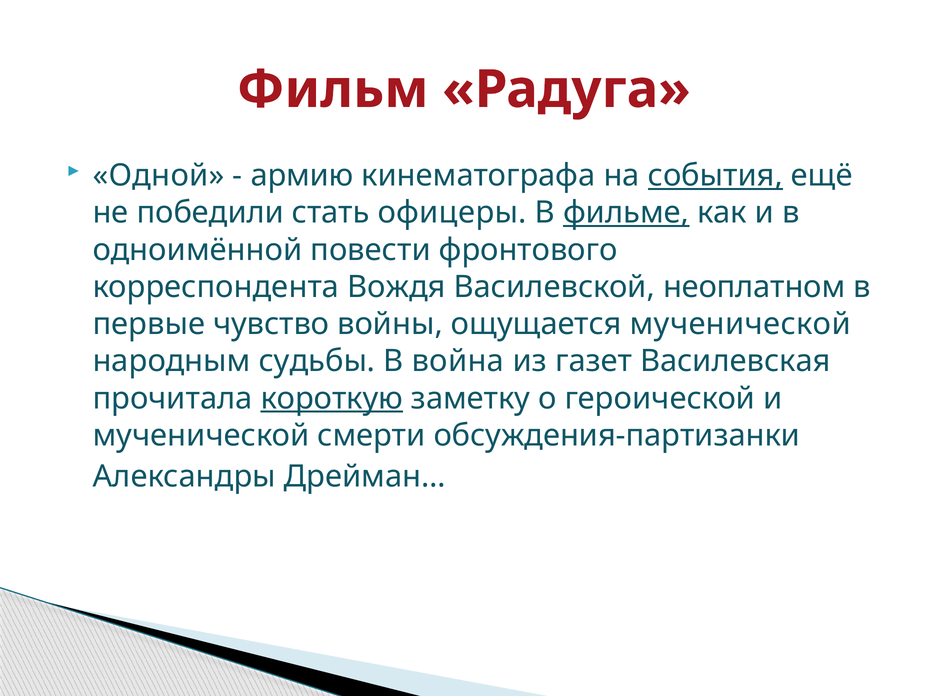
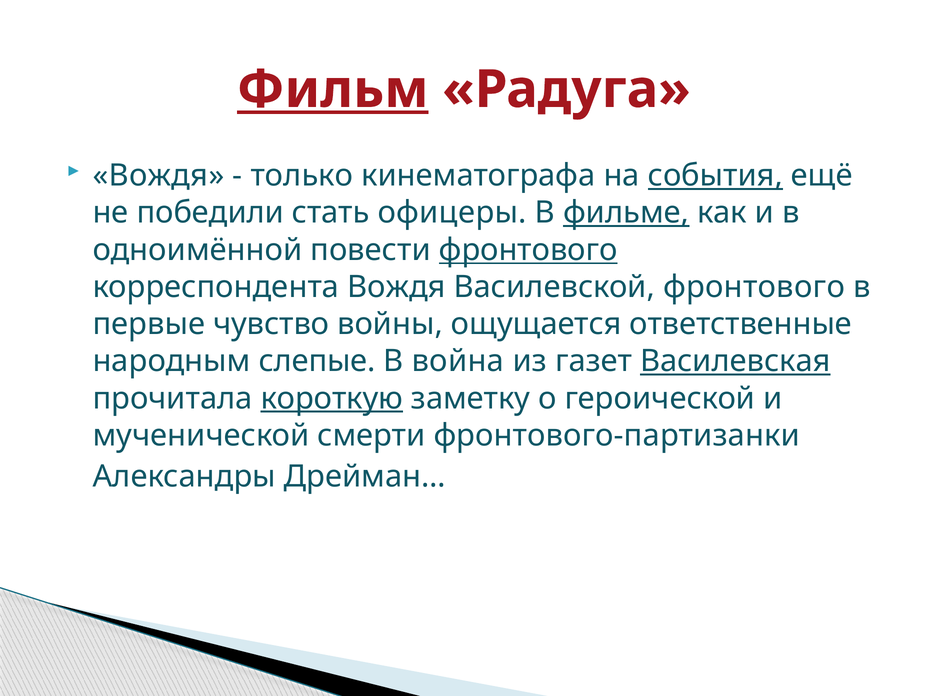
Фильм underline: none -> present (333, 90)
Одной: Одной -> Вождя (158, 176)
армию: армию -> только (302, 176)
фронтового underline: none -> present (528, 250)
Василевской неоплатном: неоплатном -> фронтового (754, 287)
ощущается мученической: мученической -> ответственные (741, 324)
судьбы: судьбы -> слепые (317, 361)
Василевская underline: none -> present (735, 361)
обсуждения-партизанки: обсуждения-партизанки -> фронтового-партизанки (617, 435)
